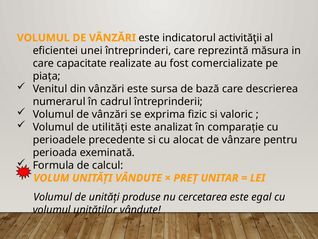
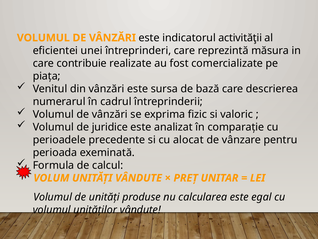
capacitate: capacitate -> contribuie (82, 63)
utilități: utilități -> juridice (110, 127)
cercetarea: cercetarea -> calcularea (203, 197)
